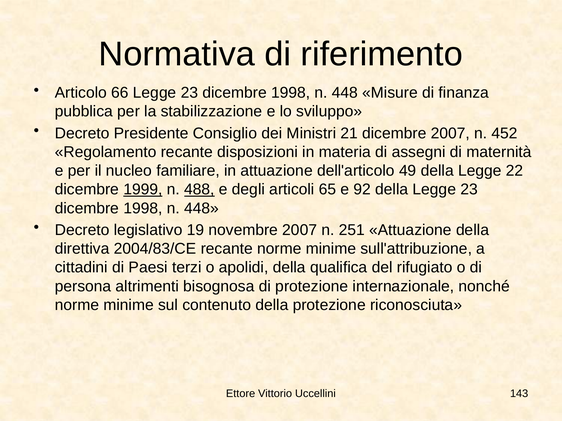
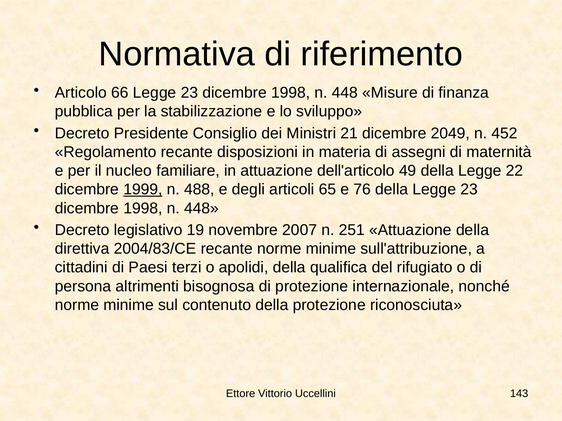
dicembre 2007: 2007 -> 2049 (450, 133)
488 underline: present -> none (199, 190)
92: 92 -> 76 (362, 190)
